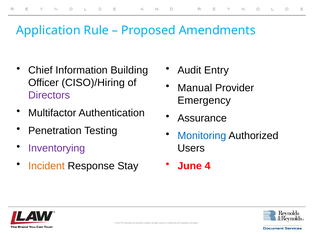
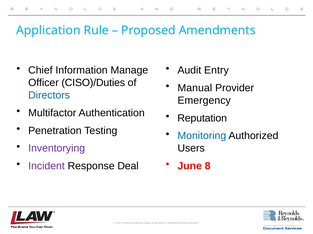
Building: Building -> Manage (129, 71)
CISO)/Hiring: CISO)/Hiring -> CISO)/Duties (93, 83)
Directors colour: purple -> blue (49, 96)
Assurance: Assurance -> Reputation (202, 118)
Incident colour: orange -> purple (46, 166)
Stay: Stay -> Deal (128, 166)
4: 4 -> 8 (208, 166)
